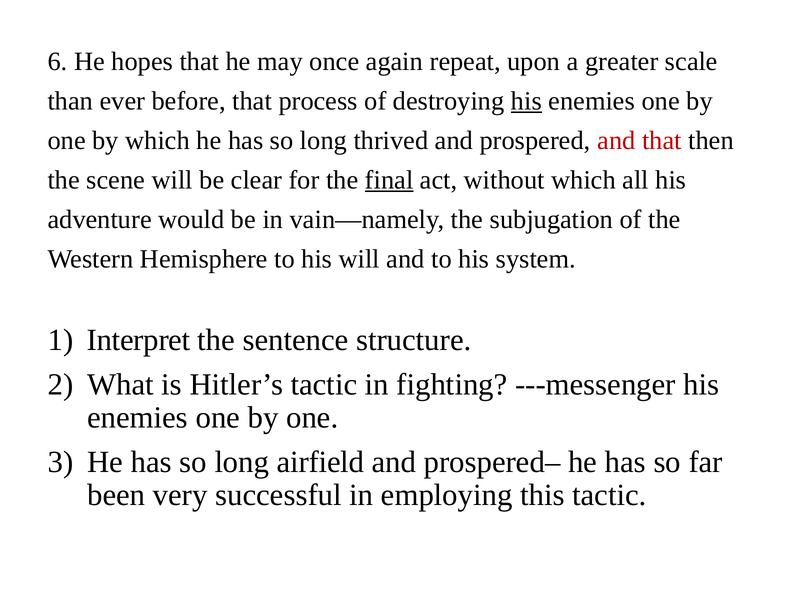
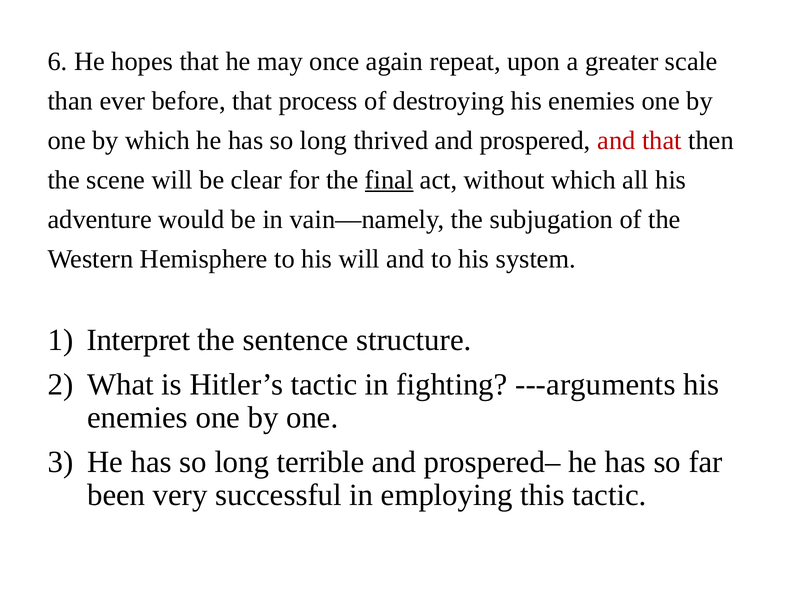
his underline: present -> none (526, 101)
---messenger: ---messenger -> ---arguments (595, 385)
airfield: airfield -> terrible (321, 462)
